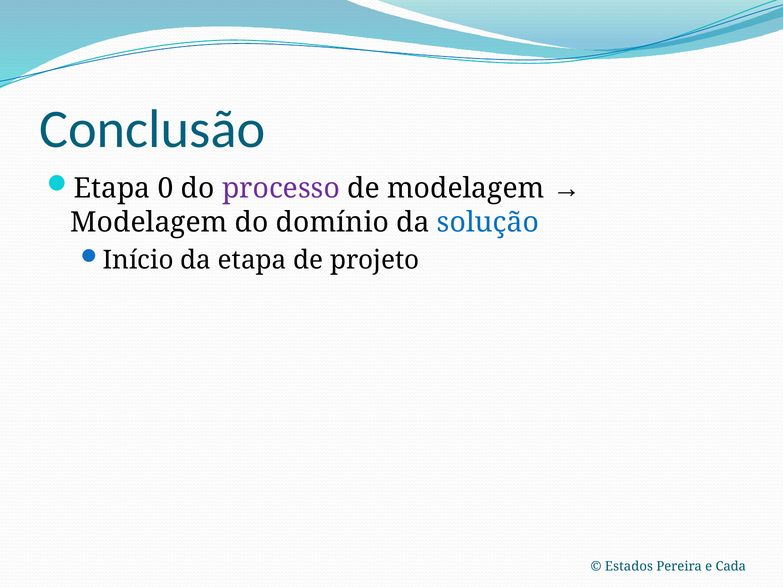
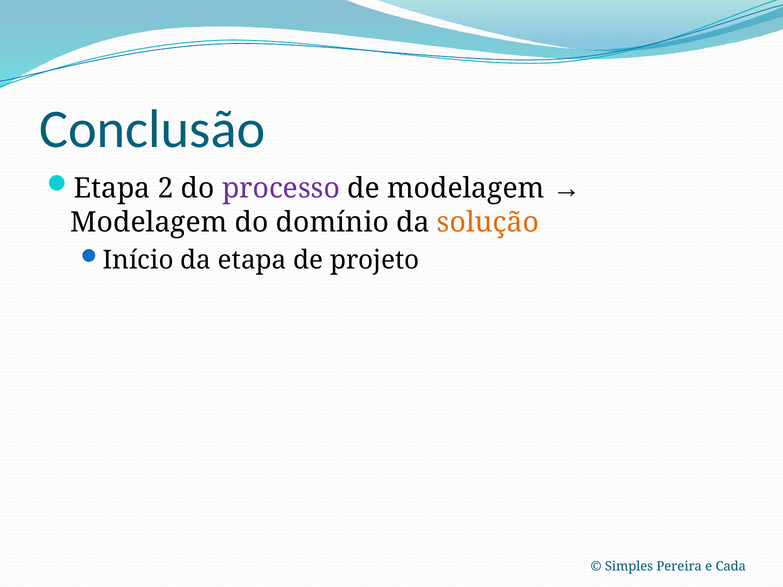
0: 0 -> 2 (166, 189)
solução colour: blue -> orange (488, 223)
Estados: Estados -> Simples (629, 567)
